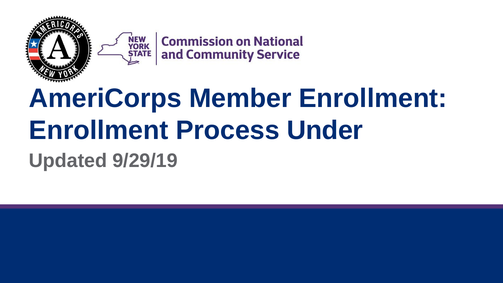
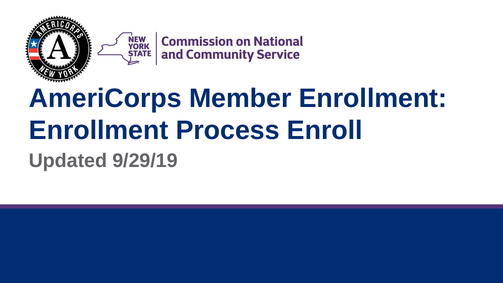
Under: Under -> Enroll (325, 130)
